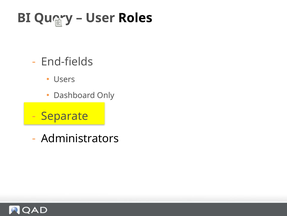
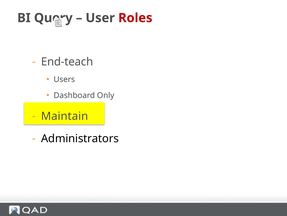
Roles colour: black -> red (135, 18)
End-fields: End-fields -> End-teach (67, 62)
Separate: Separate -> Maintain (65, 116)
